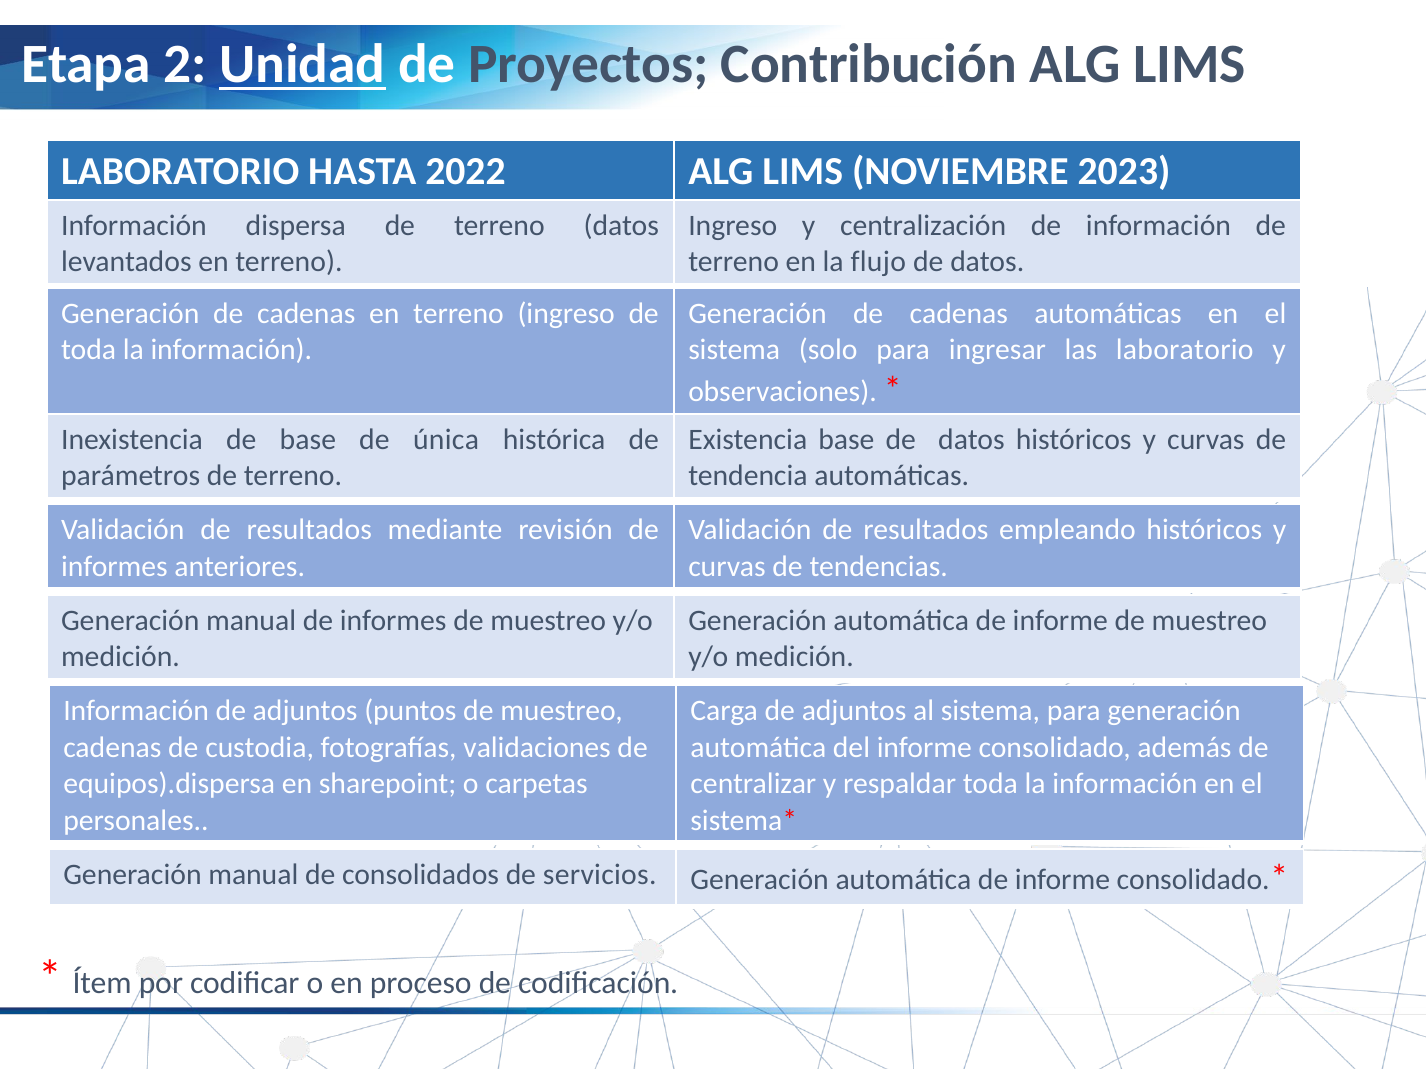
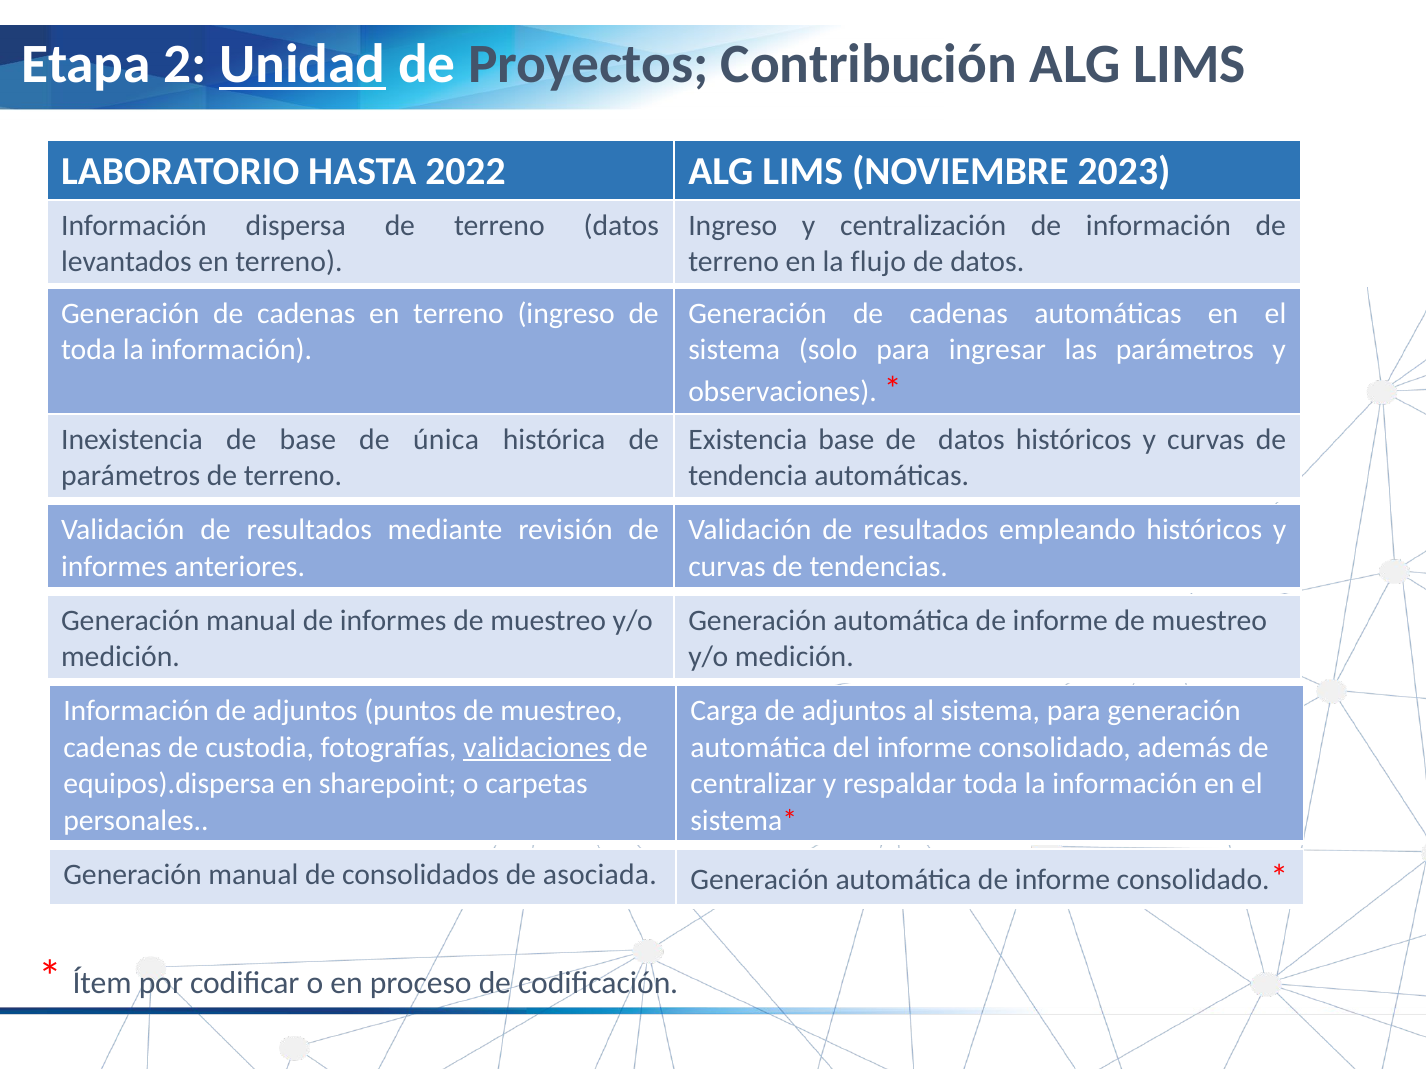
las laboratorio: laboratorio -> parámetros (1185, 350)
validaciones underline: none -> present (537, 748)
servicios: servicios -> asociada (600, 875)
